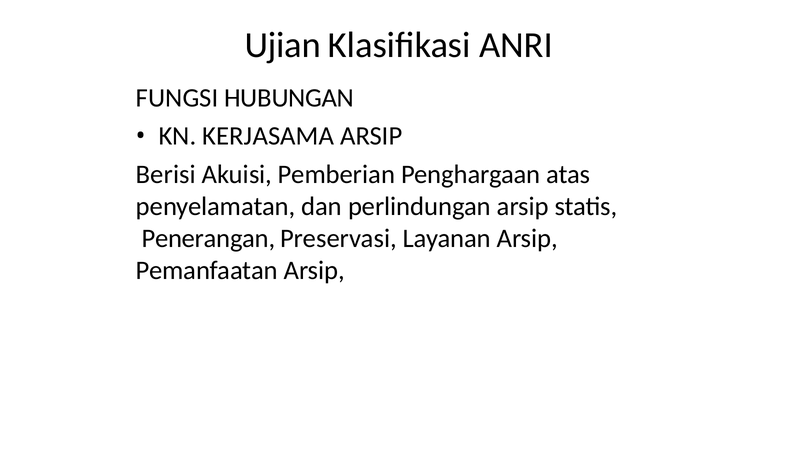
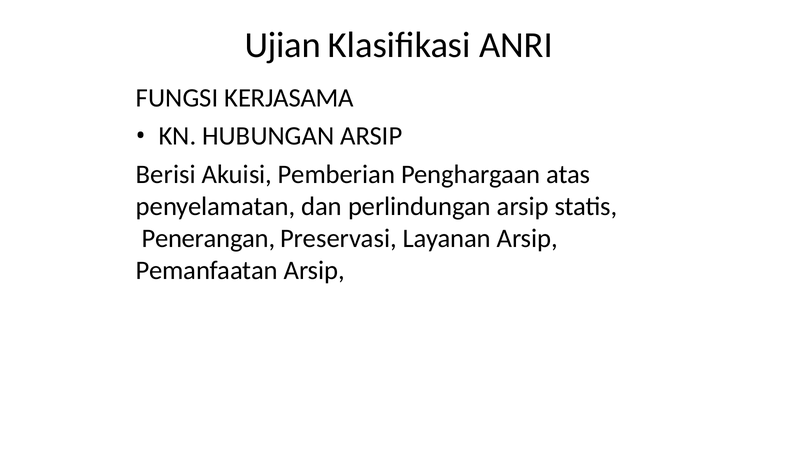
HUBUNGAN: HUBUNGAN -> KERJASAMA (289, 98)
KERJASAMA: KERJASAMA -> HUBUNGAN (268, 136)
